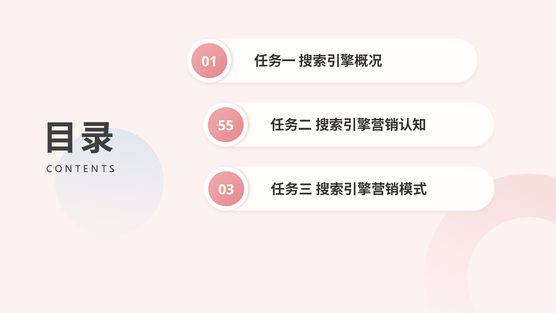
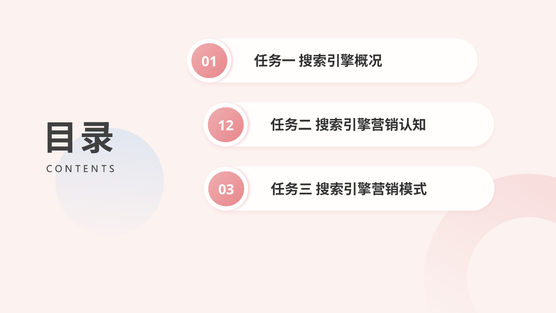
55: 55 -> 12 (226, 126)
